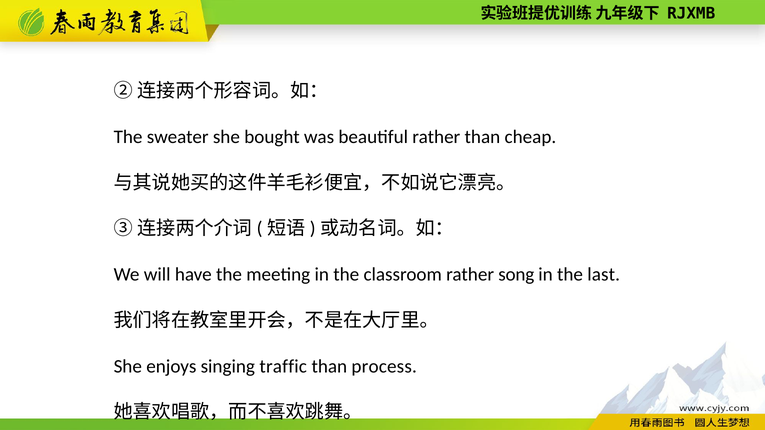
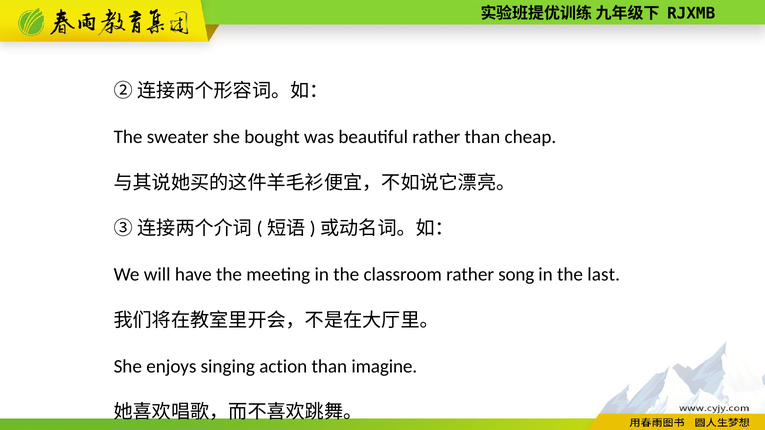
traffic: traffic -> action (283, 366)
process: process -> imagine (384, 366)
